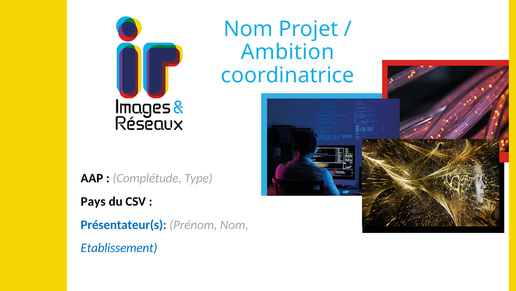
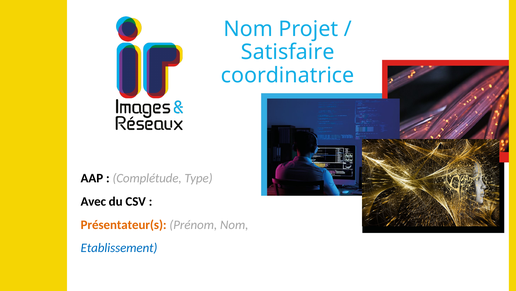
Ambition: Ambition -> Satisfaire (288, 52)
Pays: Pays -> Avec (93, 201)
Présentateur(s colour: blue -> orange (124, 224)
